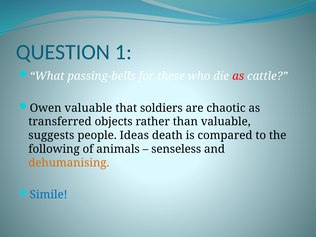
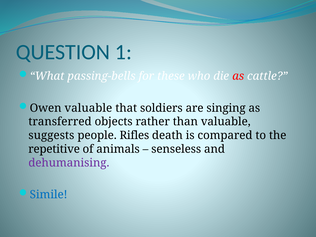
chaotic: chaotic -> singing (226, 108)
Ideas: Ideas -> Rifles (134, 135)
following: following -> repetitive (54, 149)
dehumanising colour: orange -> purple (69, 163)
